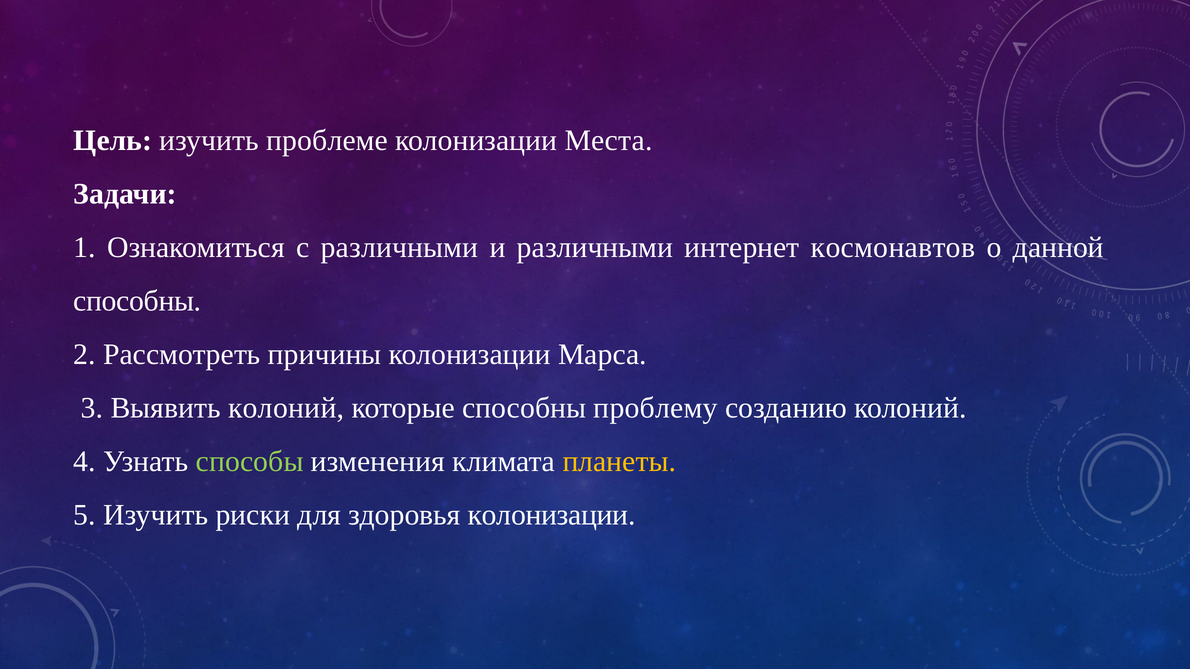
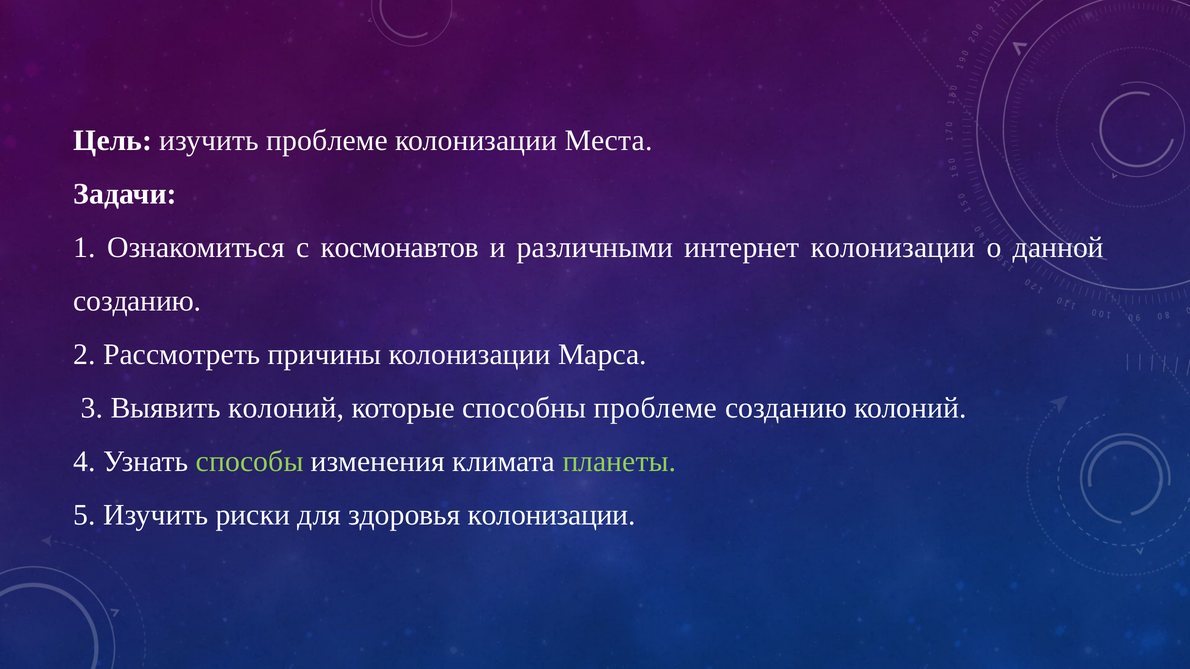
с различными: различными -> космонавтов (400, 248)
интернет космонавтов: космонавтов -> колонизации (893, 248)
способны: способны -> созданию (137, 301)
способны проблему: проблему -> проблеме (655, 408)
планеты colour: yellow -> light green (619, 462)
